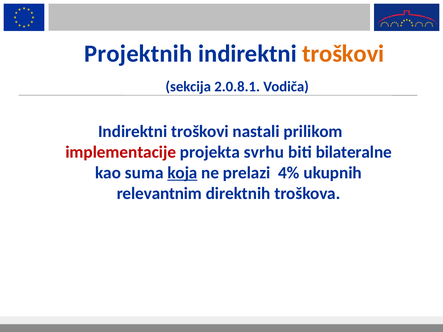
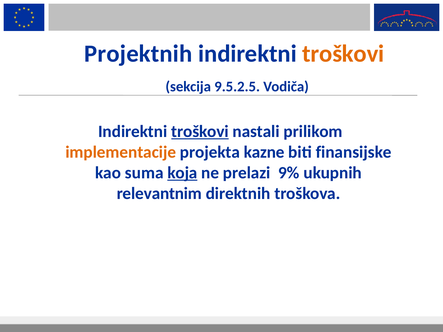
2.0.8.1: 2.0.8.1 -> 9.5.2.5 (237, 87)
troškovi underline: none -> present (200, 132)
implementacije colour: red -> orange (121, 152)
svrhu: svrhu -> kazne (264, 152)
bilateralne: bilateralne -> finansijske (354, 152)
4%: 4% -> 9% (289, 173)
